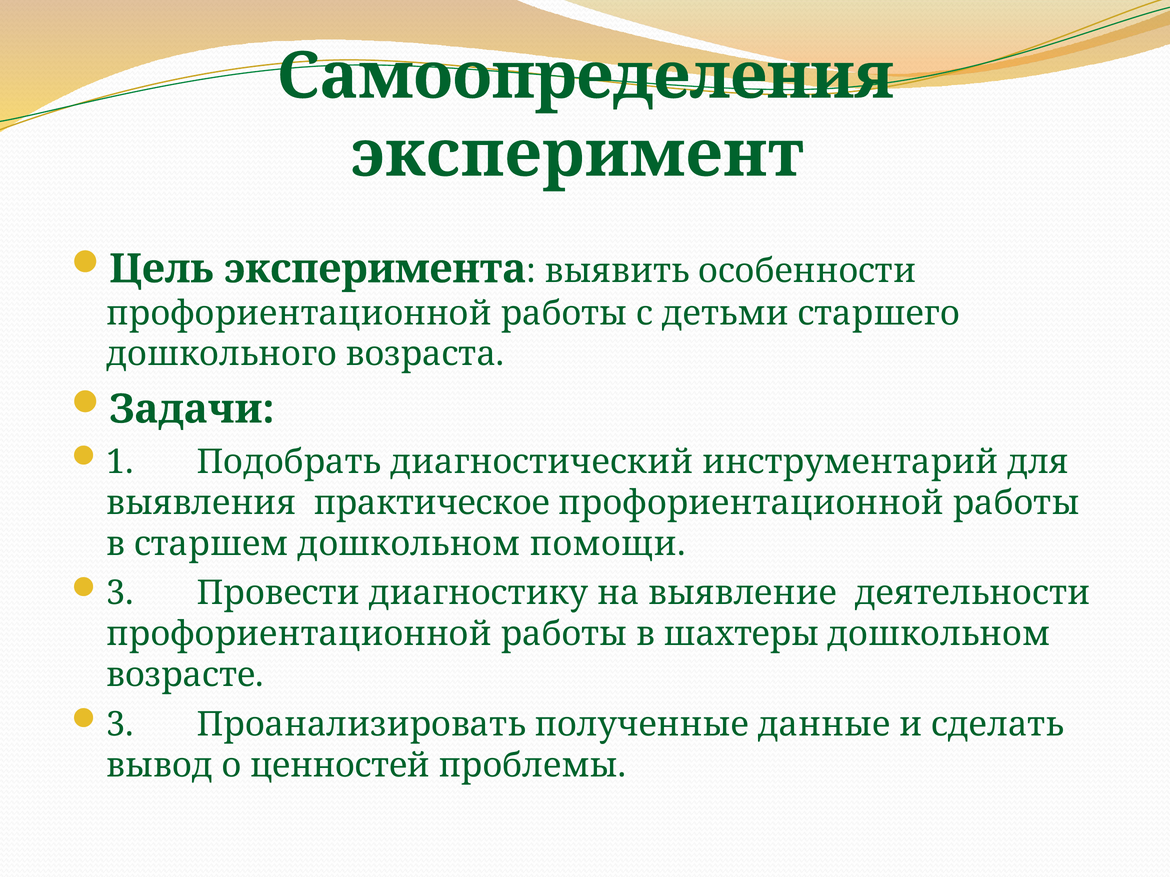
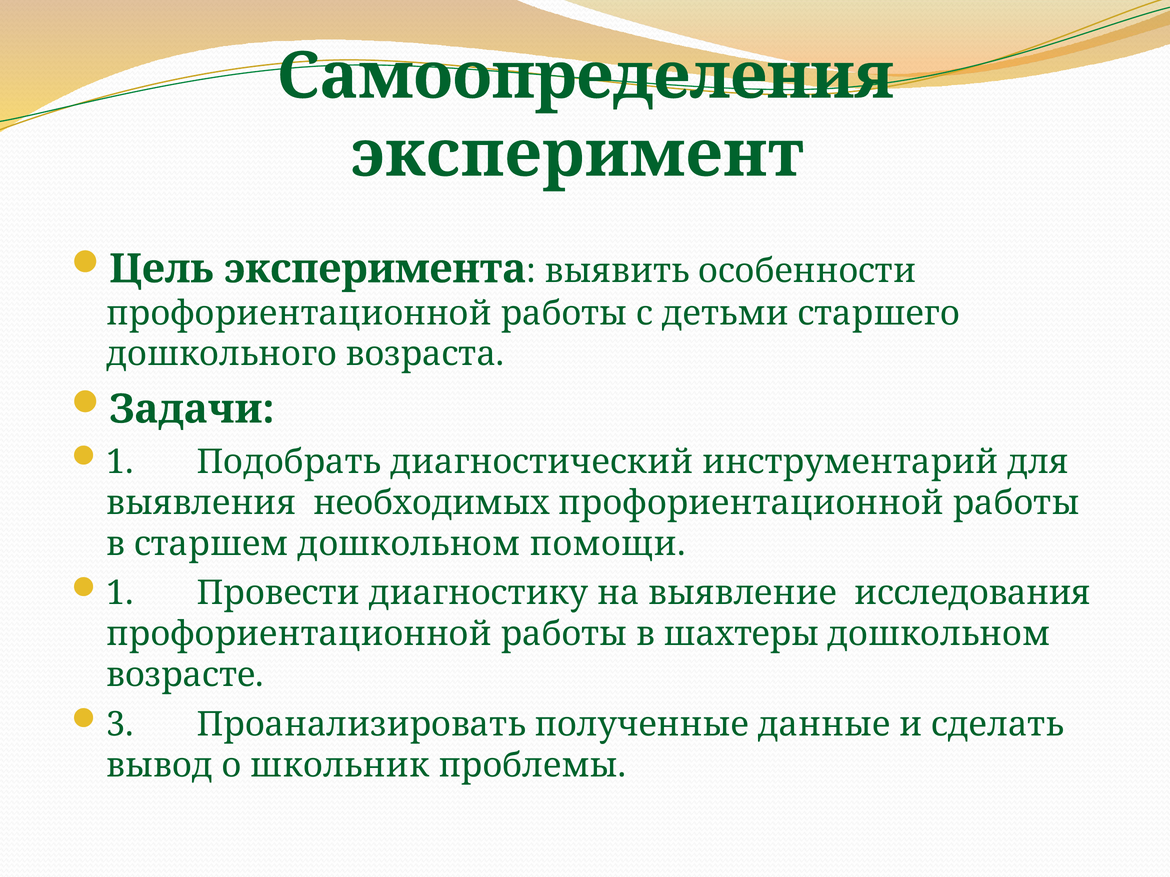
практическое: практическое -> необходимых (432, 503)
3: 3 -> 1 (120, 594)
деятельности: деятельности -> исследования (973, 594)
ценностей: ценностей -> школьник (340, 766)
